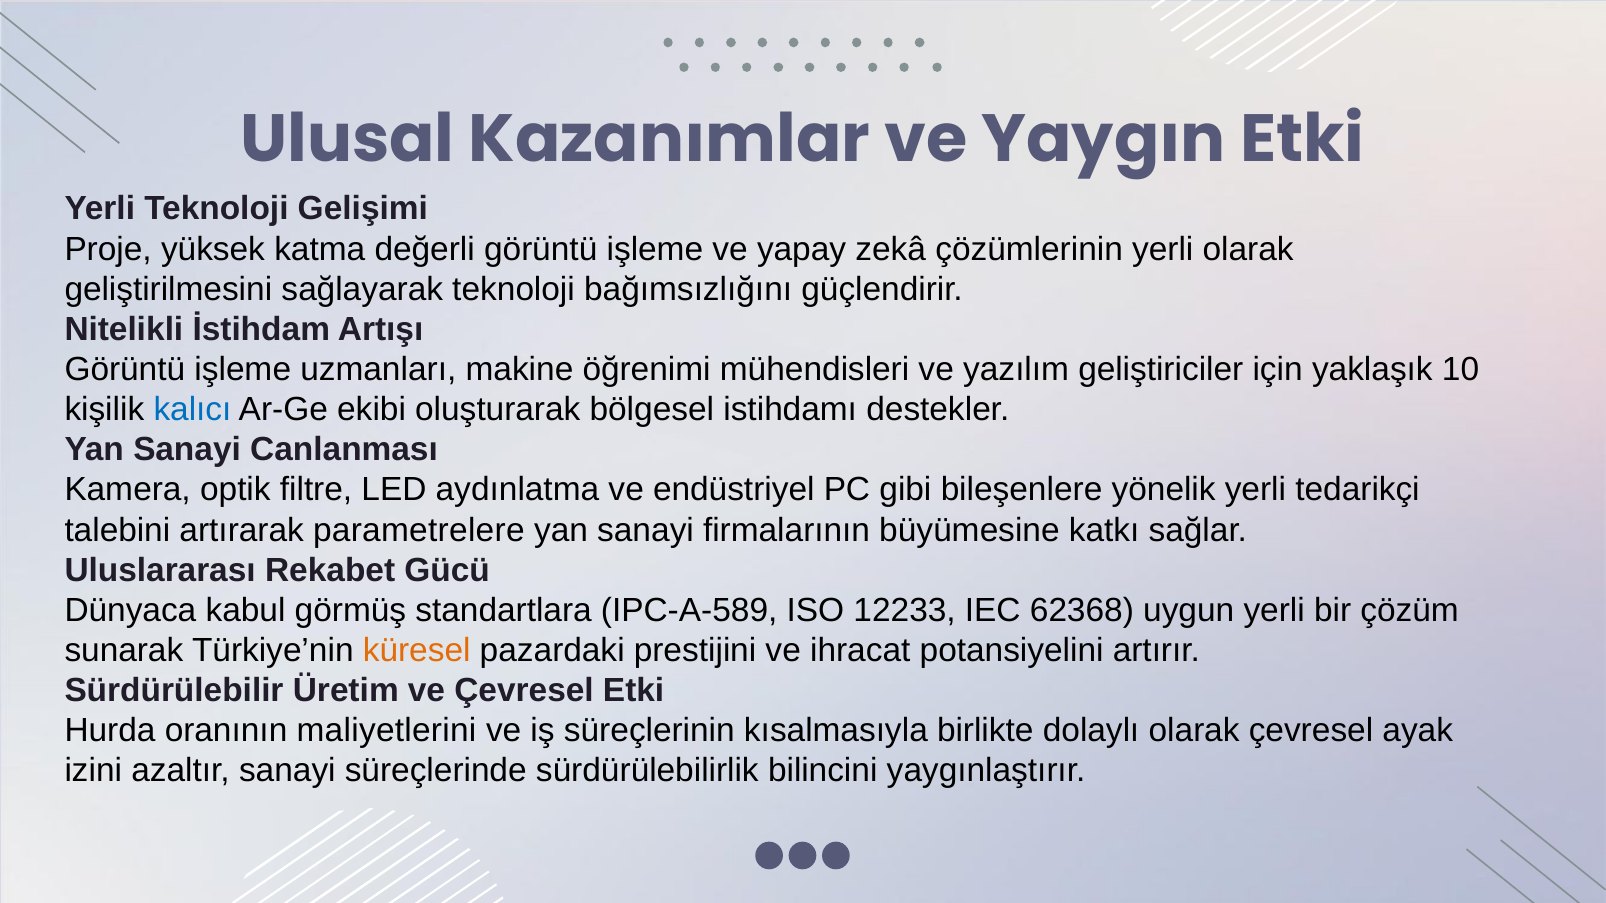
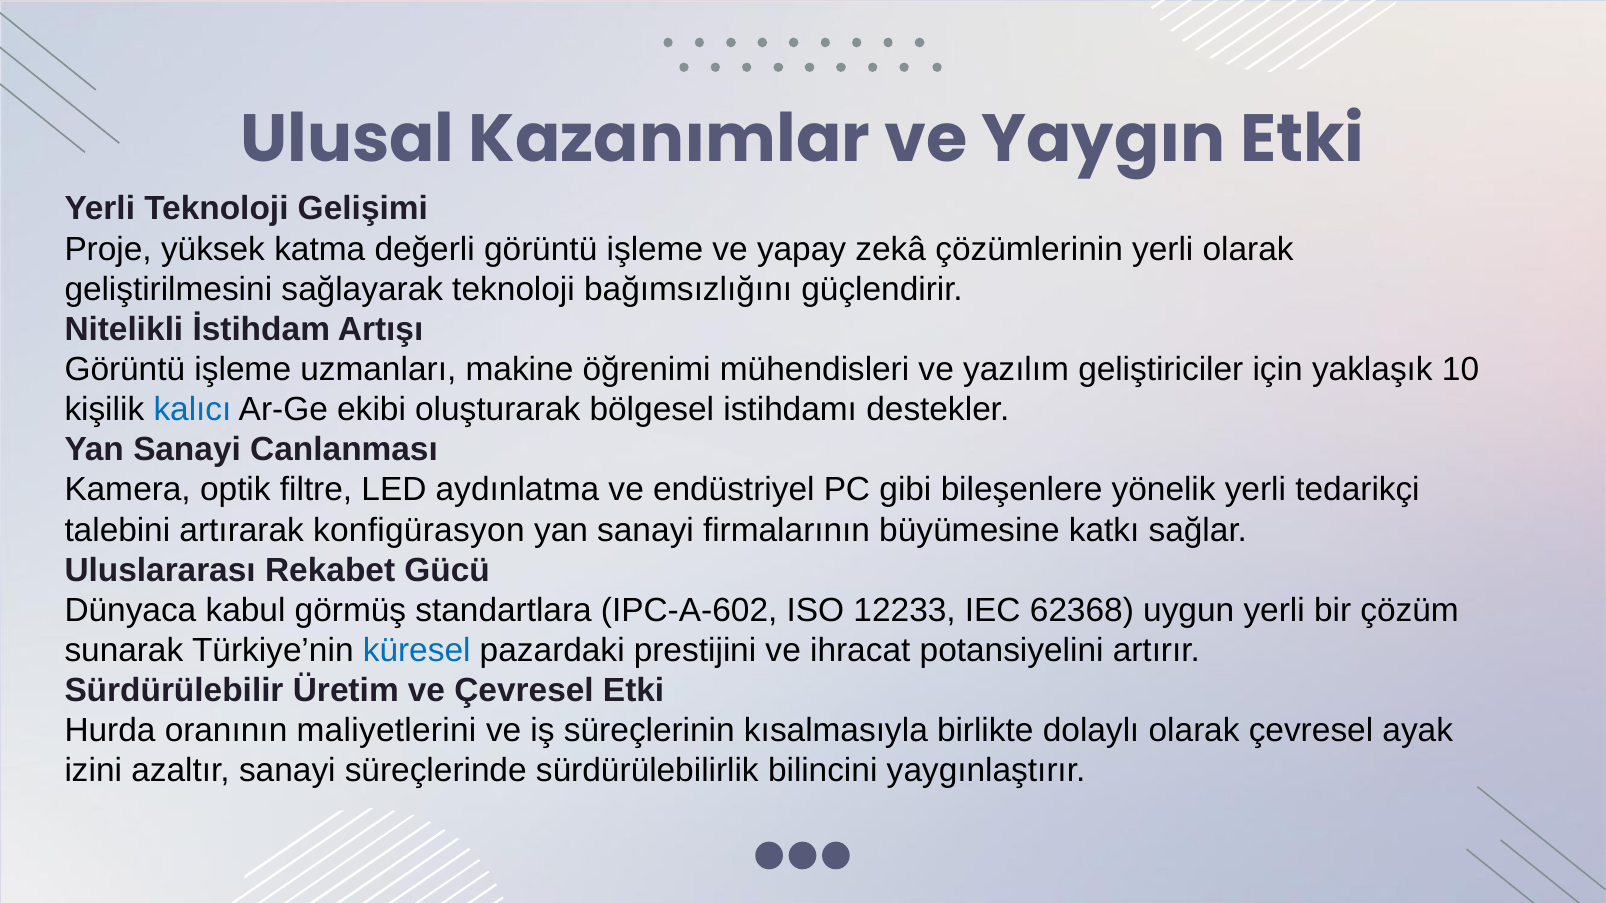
parametrelere: parametrelere -> konfigürasyon (419, 530)
IPC-A-589: IPC-A-589 -> IPC-A-602 (689, 611)
küresel colour: orange -> blue (417, 651)
